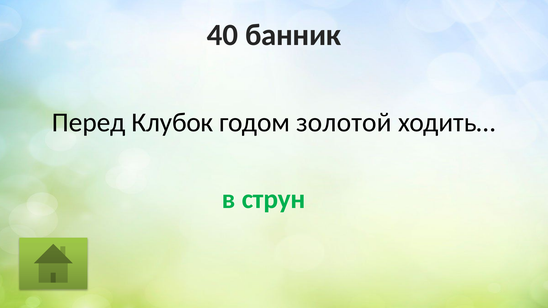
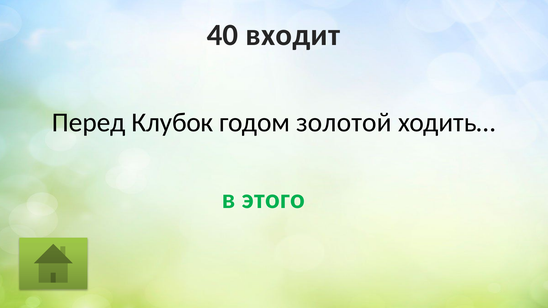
банник: банник -> входит (293, 35)
струн: струн -> этого (273, 199)
